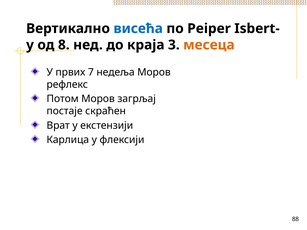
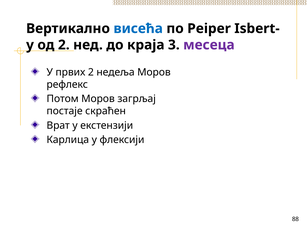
од 8: 8 -> 2 (64, 45)
месеца colour: orange -> purple (209, 45)
првих 7: 7 -> 2 (91, 72)
